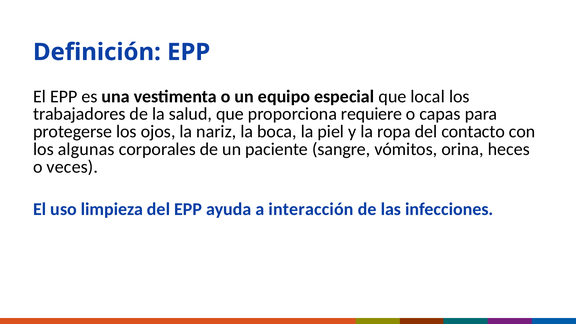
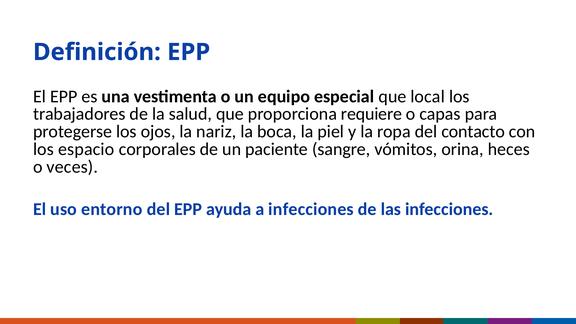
algunas: algunas -> espacio (86, 149)
limpieza: limpieza -> entorno (112, 209)
a interacción: interacción -> infecciones (311, 209)
